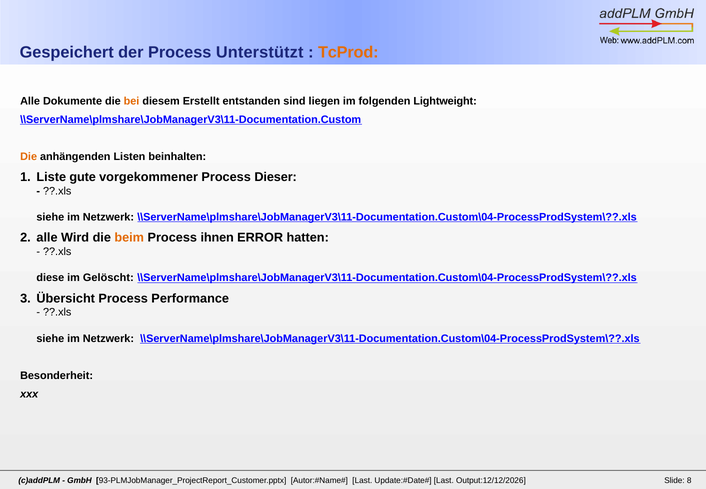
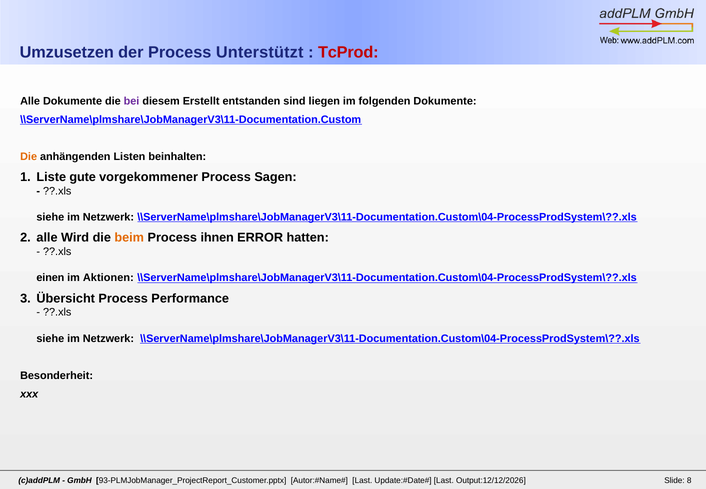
Gespeichert: Gespeichert -> Umzusetzen (67, 52)
TcProd colour: orange -> red (348, 52)
bei colour: orange -> purple (132, 101)
folgenden Lightweight: Lightweight -> Dokumente (445, 101)
Dieser: Dieser -> Sagen (276, 177)
diese: diese -> einen (50, 278)
Gelöscht: Gelöscht -> Aktionen (108, 278)
